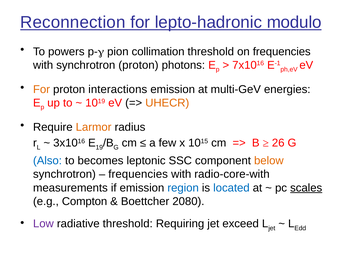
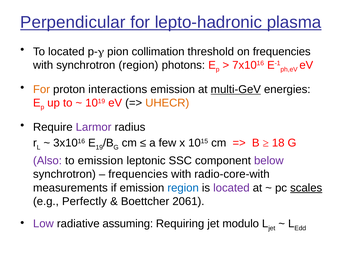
Reconnection: Reconnection -> Perpendicular (73, 22)
modulo: modulo -> plasma (294, 22)
To powers: powers -> located (66, 52)
synchrotron proton: proton -> region (138, 65)
multi-GeV underline: none -> present (236, 89)
Larmor colour: orange -> purple (94, 127)
26: 26 -> 18 (278, 143)
Also colour: blue -> purple (47, 161)
to becomes: becomes -> emission (100, 161)
below colour: orange -> purple (269, 161)
located colour: blue -> purple (231, 188)
Compton: Compton -> Perfectly (84, 202)
2080: 2080 -> 2061 (188, 202)
radiative threshold: threshold -> assuming (128, 224)
exceed: exceed -> modulo (241, 224)
